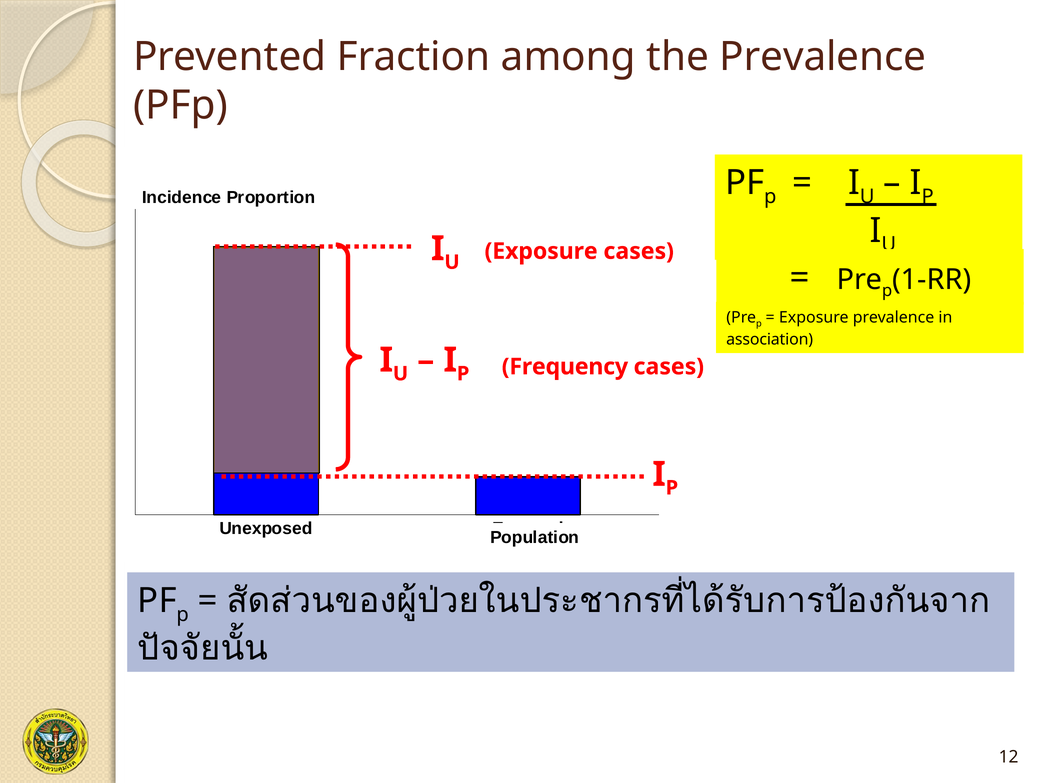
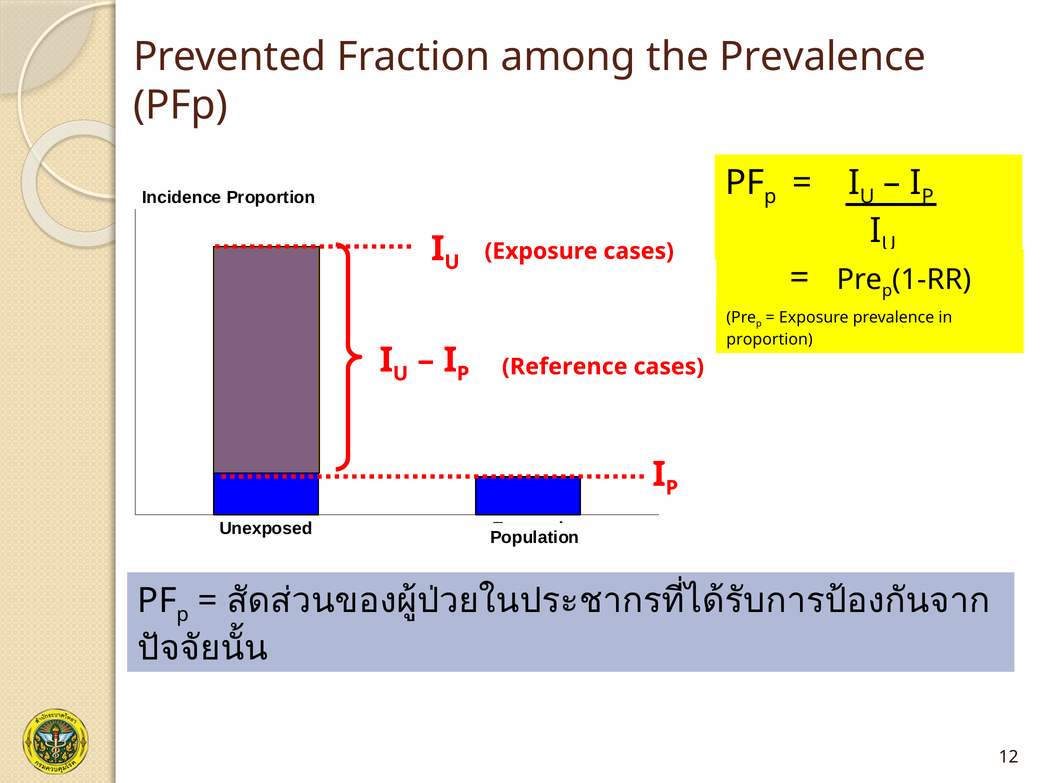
association: association -> proportion (770, 339)
Frequency: Frequency -> Reference (565, 366)
